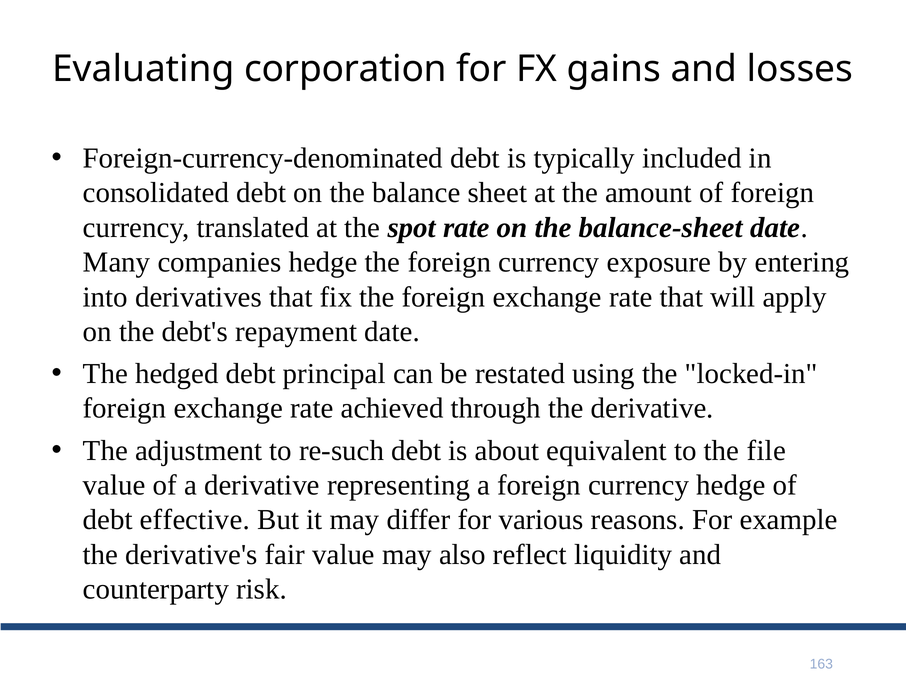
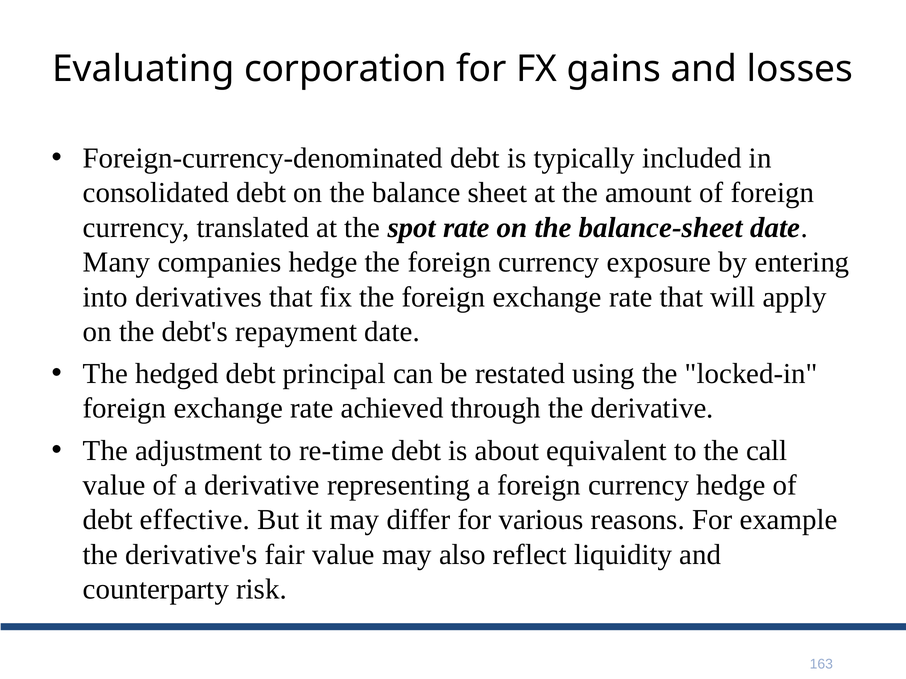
re-such: re-such -> re-time (341, 451)
file: file -> call (767, 451)
